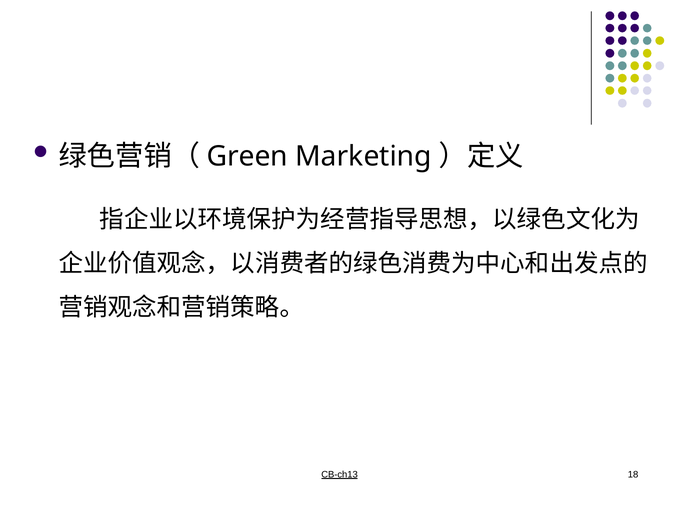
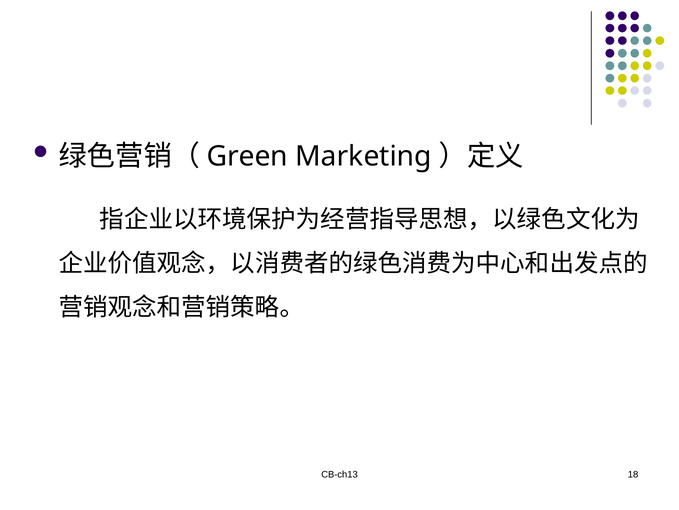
CB-ch13 underline: present -> none (340, 474)
